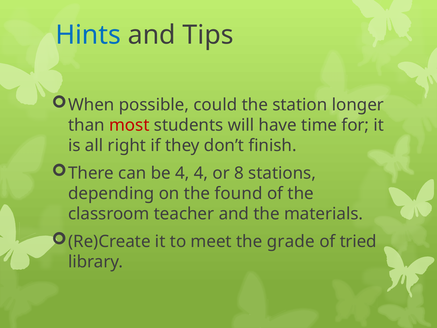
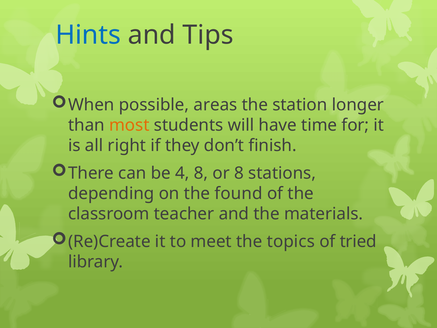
could: could -> areas (215, 105)
most colour: red -> orange (129, 125)
4 4: 4 -> 8 (201, 173)
grade: grade -> topics (291, 241)
